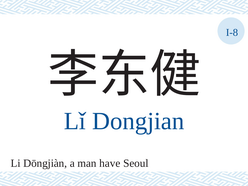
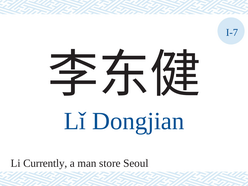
I-8: I-8 -> I-7 (232, 32)
Dōngjiàn: Dōngjiàn -> Currently (45, 163)
have: have -> store (110, 163)
